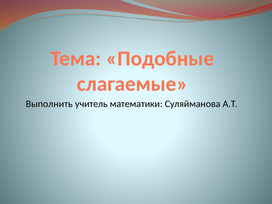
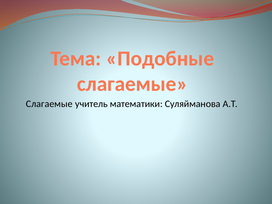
Выполнить: Выполнить -> Слагаемые (49, 104)
